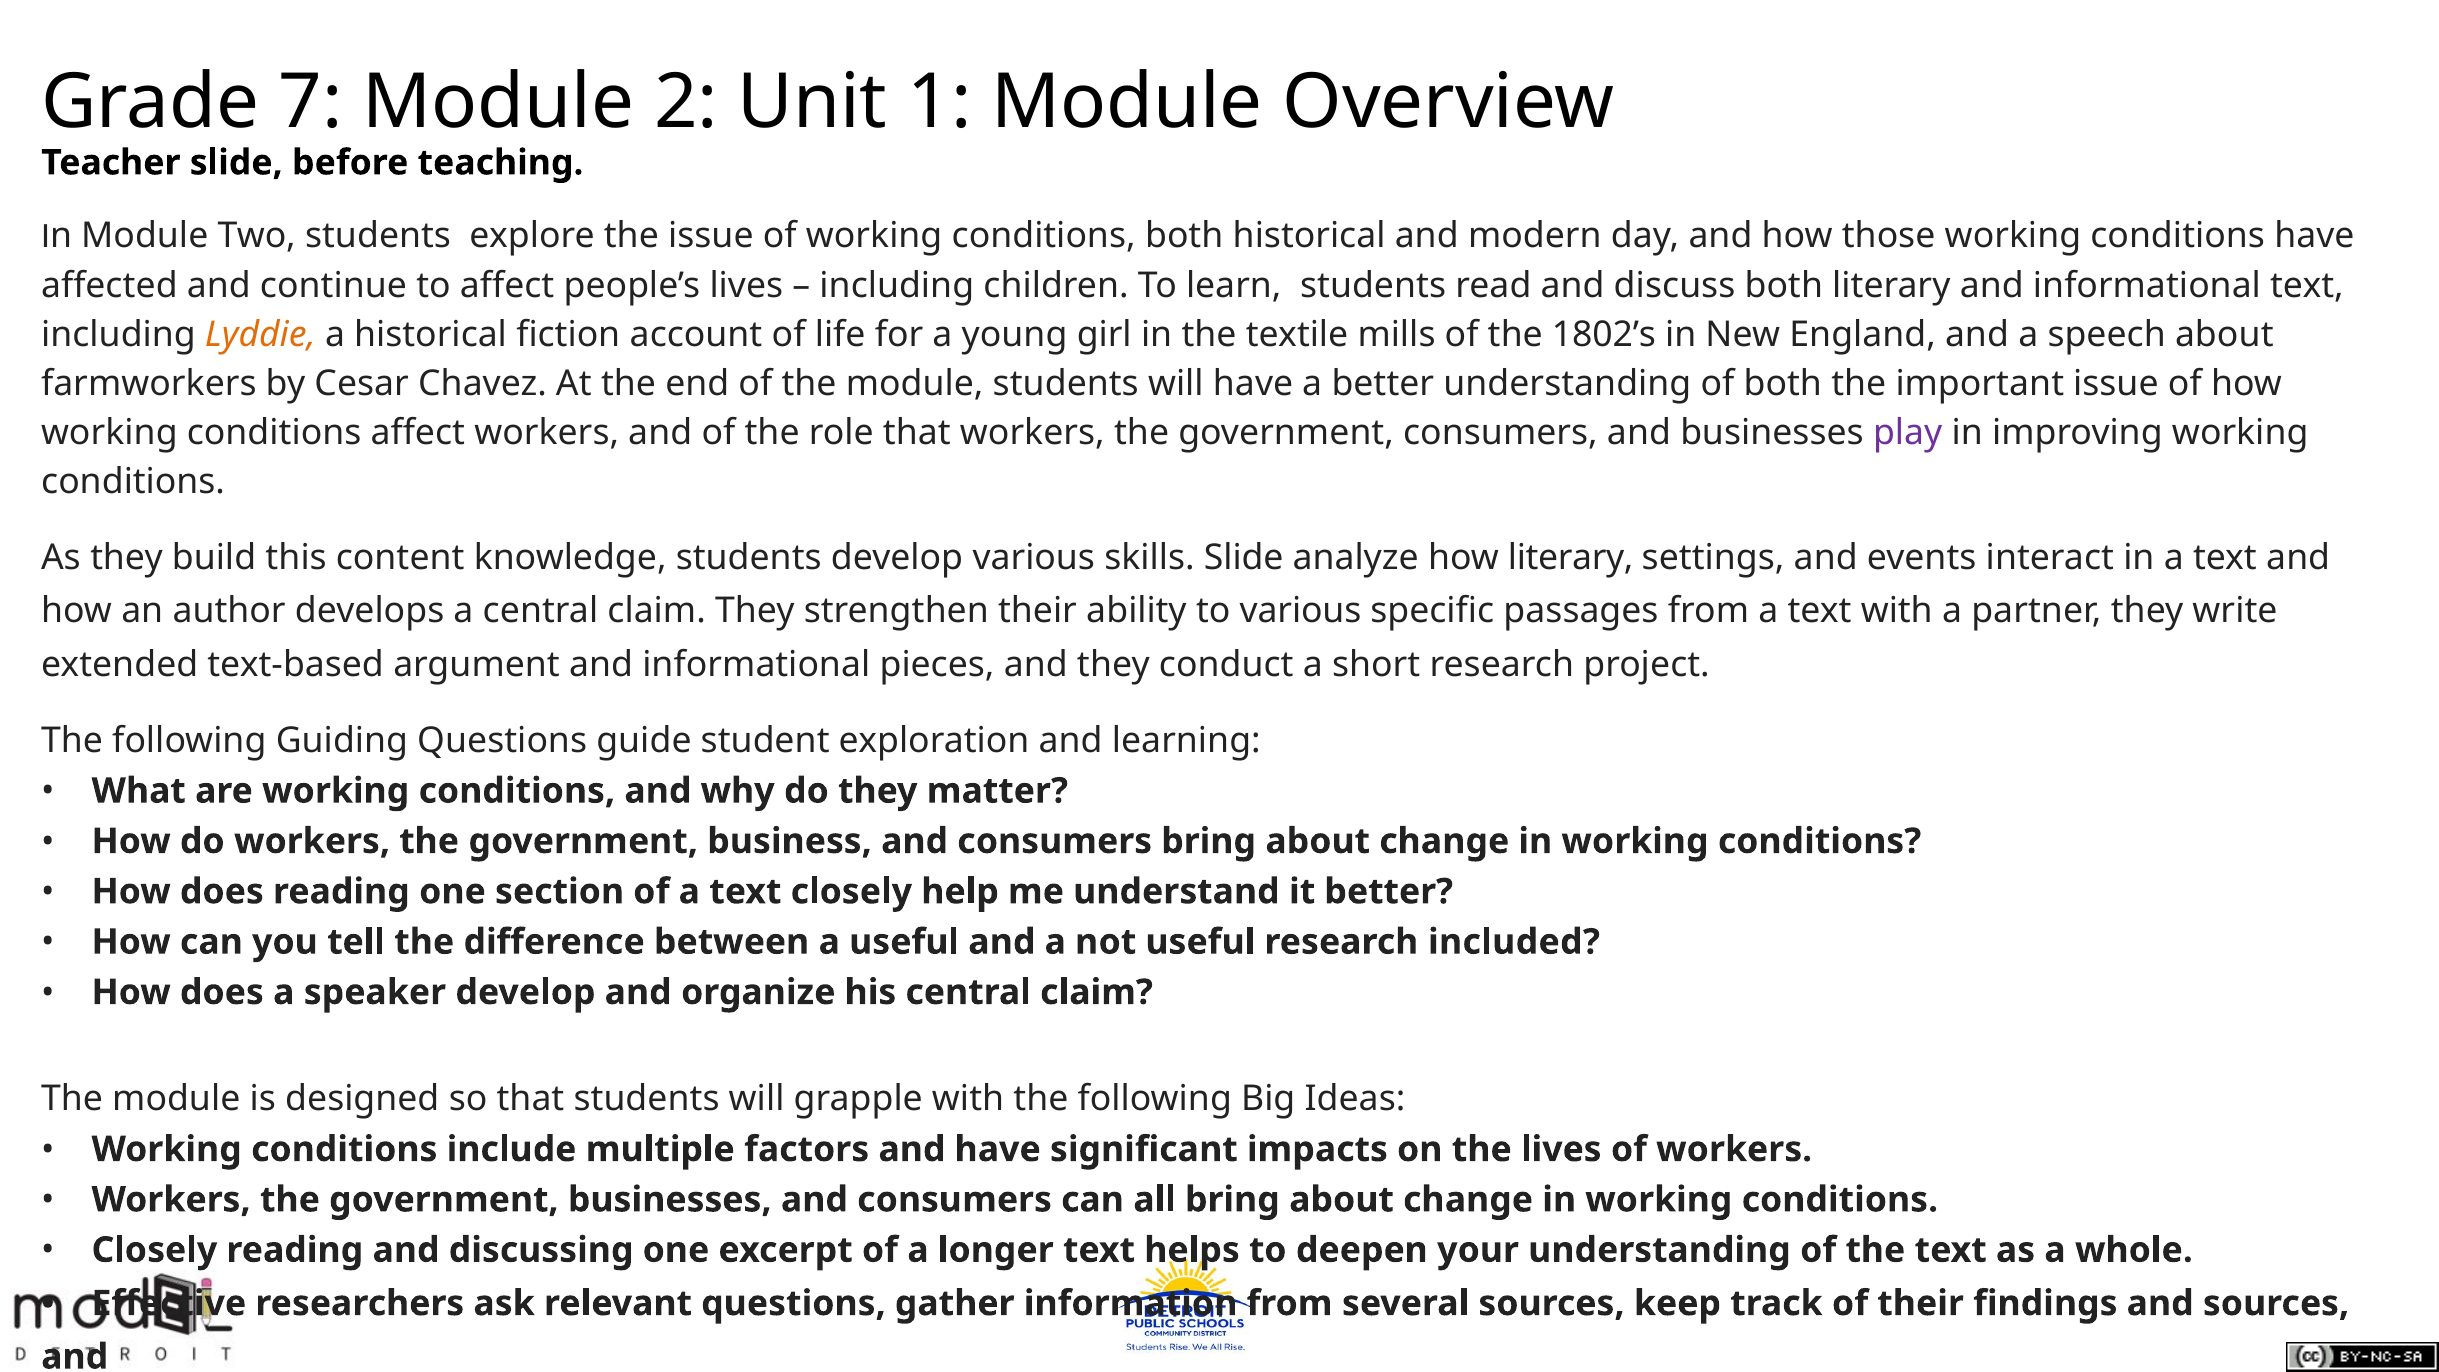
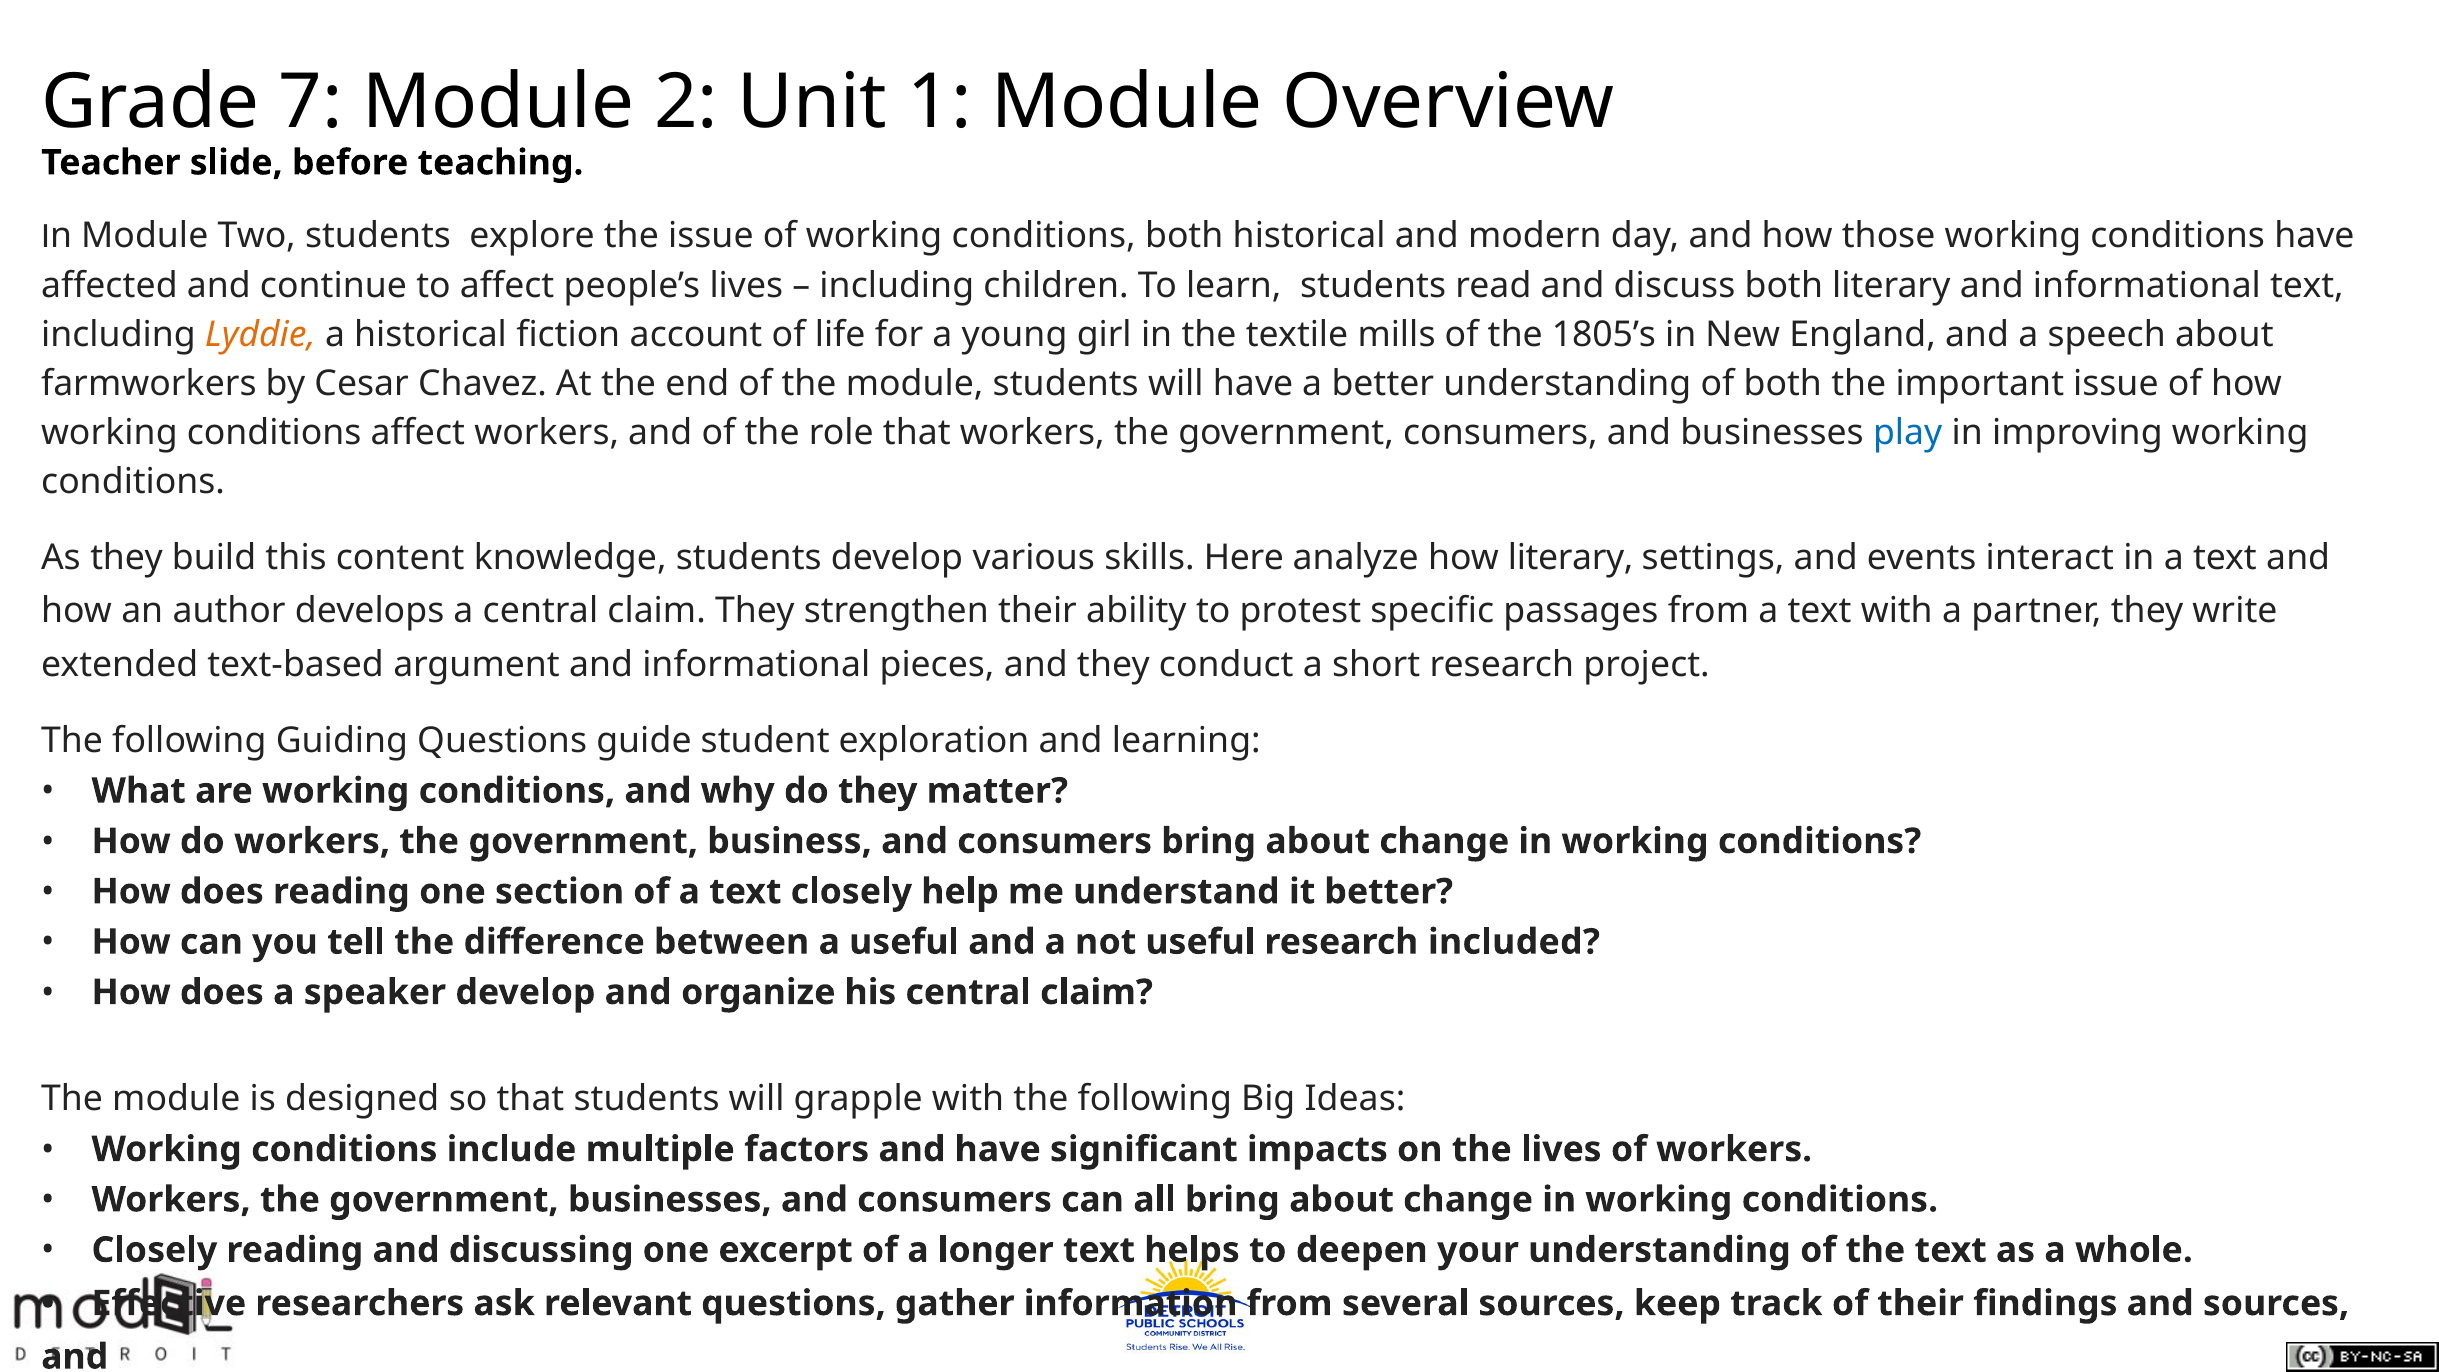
1802’s: 1802’s -> 1805’s (1604, 334)
play colour: purple -> blue (1908, 432)
skills Slide: Slide -> Here (1244, 558)
to various: various -> protest (1300, 611)
